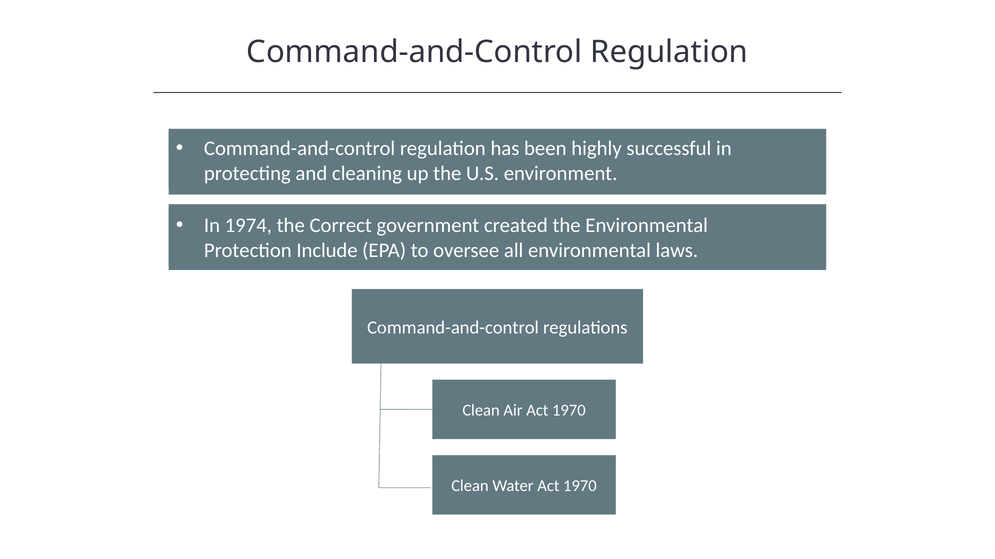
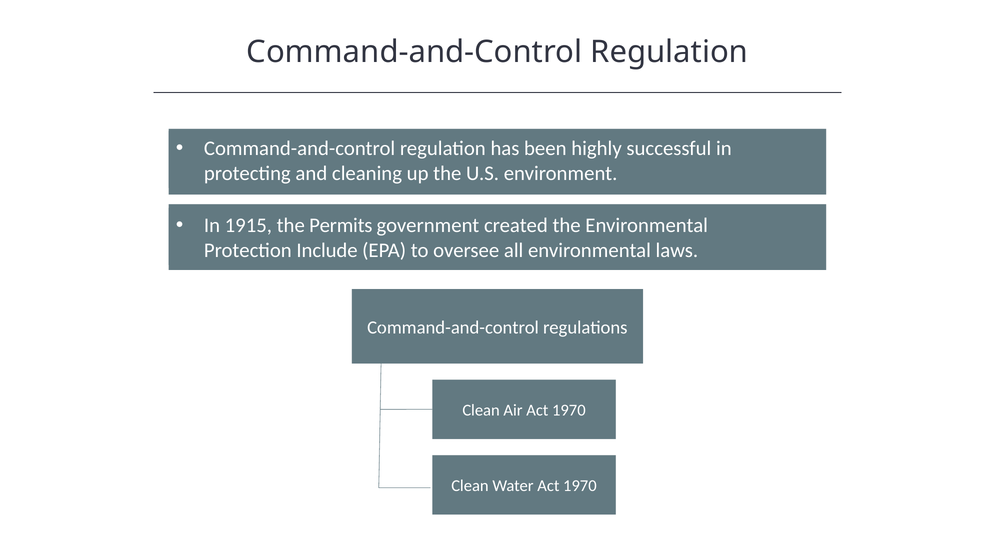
1974: 1974 -> 1915 (248, 226)
Correct: Correct -> Permits (341, 226)
